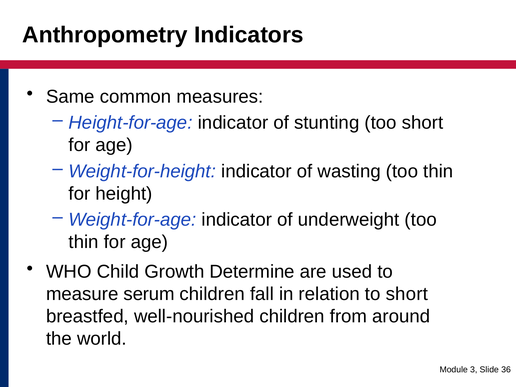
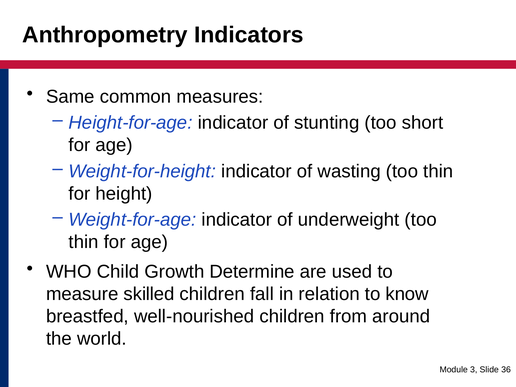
serum: serum -> skilled (149, 294)
to short: short -> know (407, 294)
